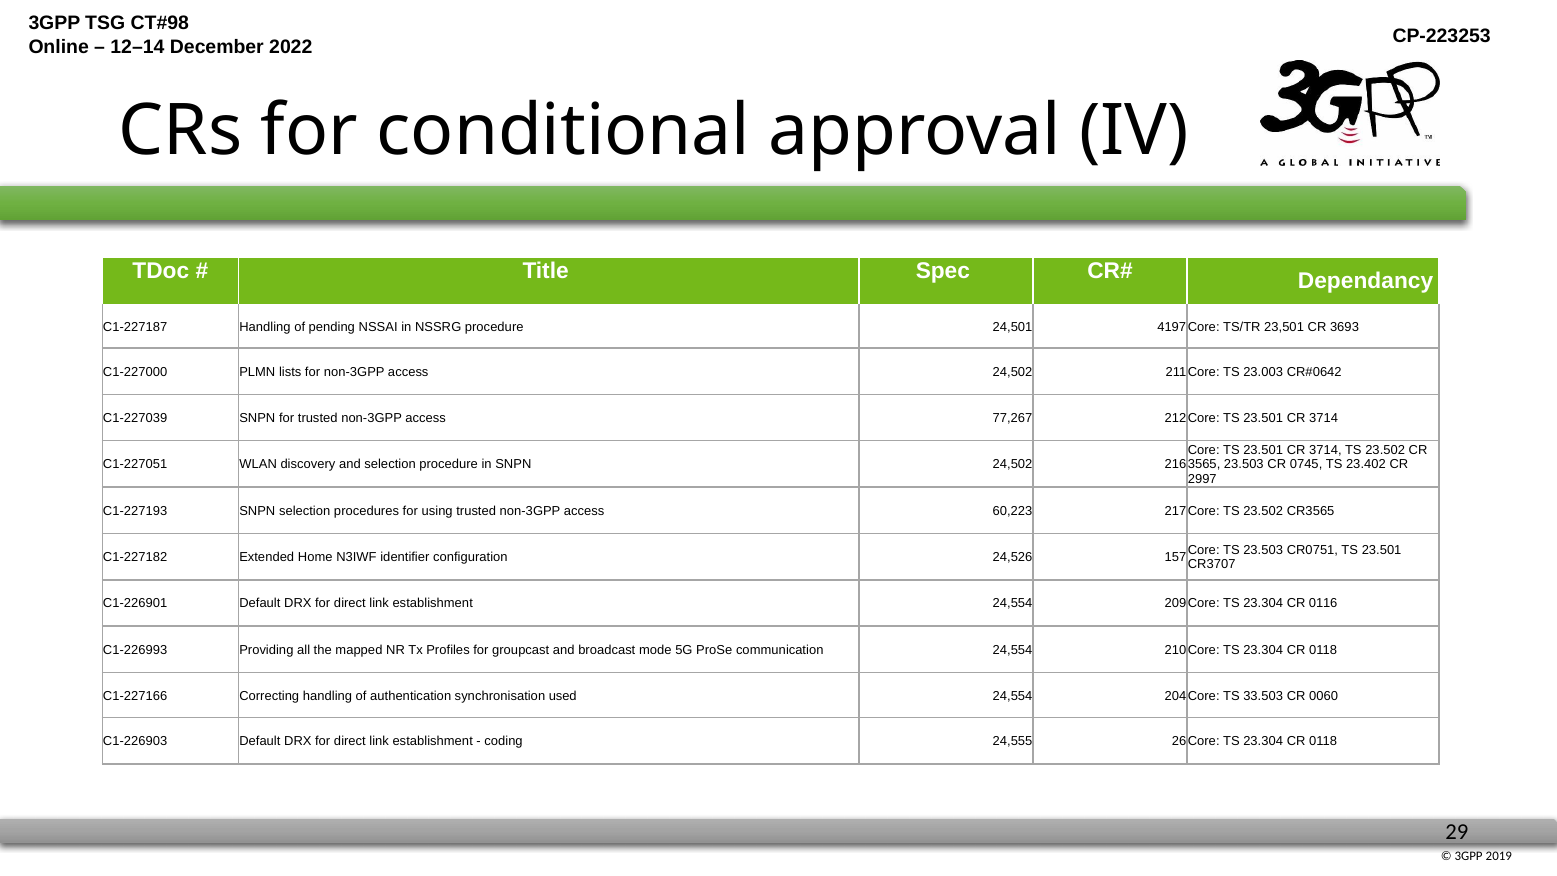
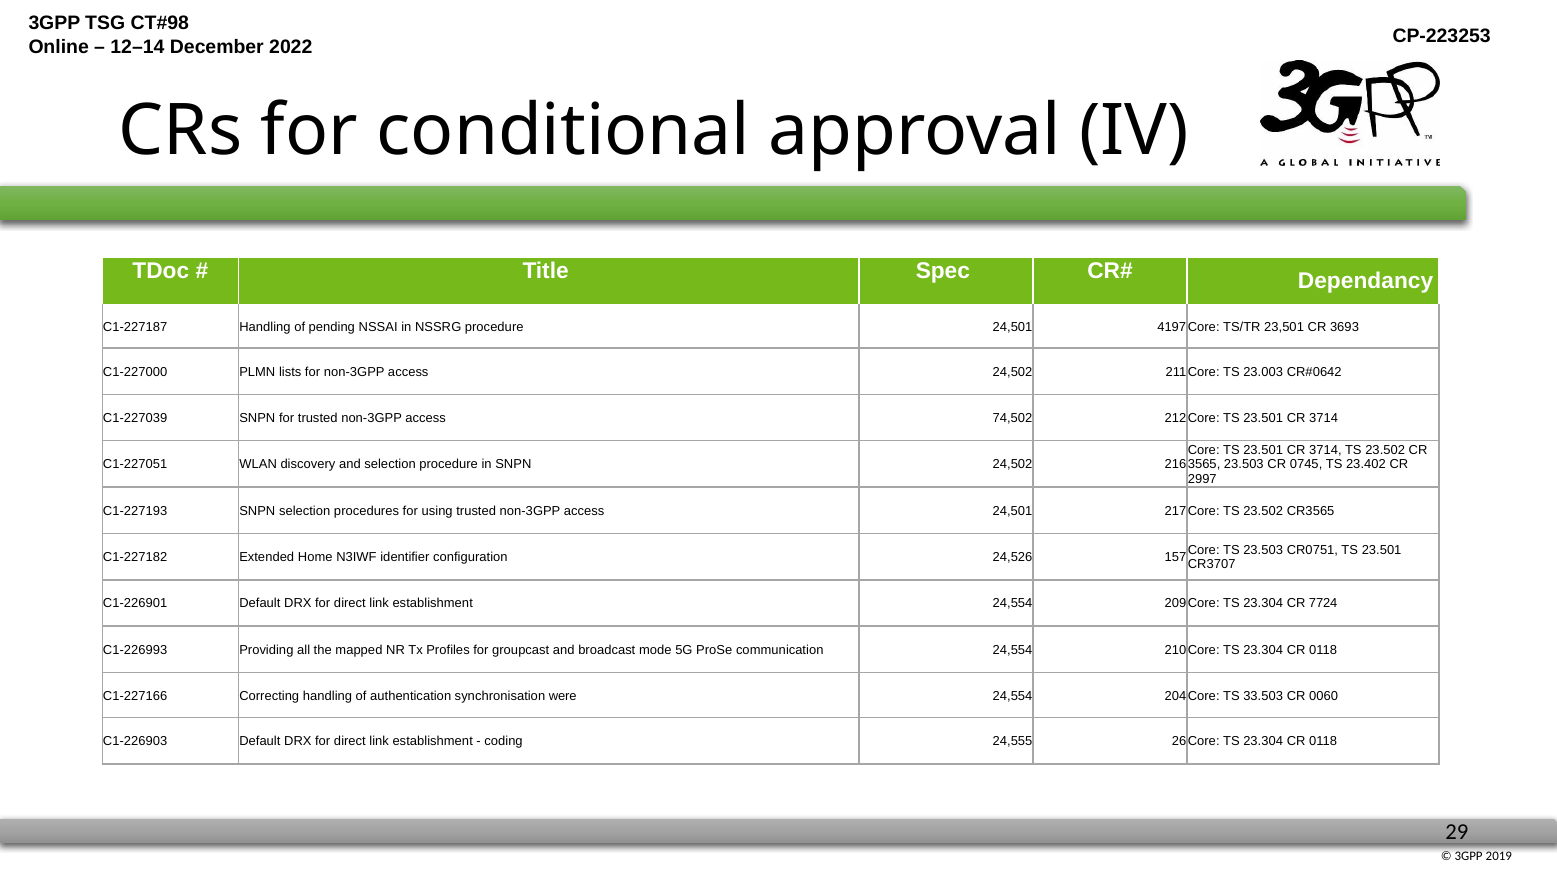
77,267: 77,267 -> 74,502 (1013, 418)
access 60,223: 60,223 -> 24,501 (1013, 511)
0116: 0116 -> 7724 (1323, 603)
used: used -> were (563, 696)
